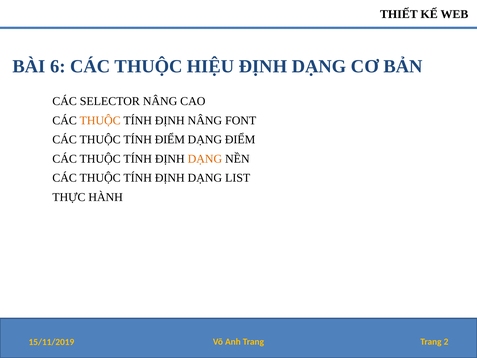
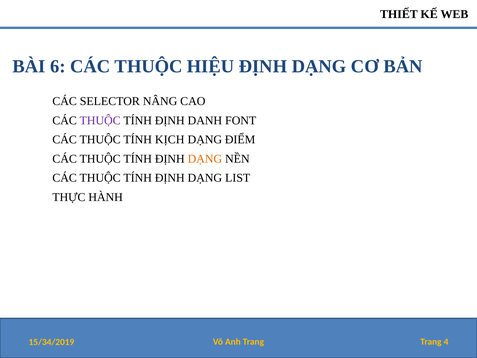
THUỘC colour: orange -> purple (100, 120)
ĐỊNH NÂNG: NÂNG -> DANH (205, 120)
TÍNH ĐIỂM: ĐIỂM -> KỊCH (170, 140)
15/11/2019: 15/11/2019 -> 15/34/2019 (51, 342)
2: 2 -> 4 (446, 342)
